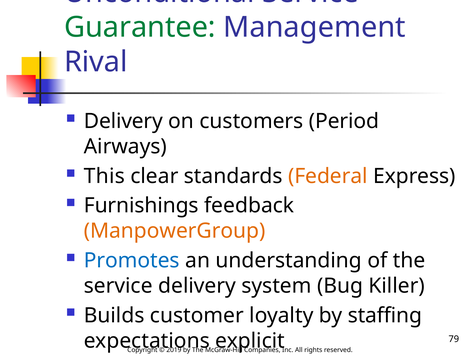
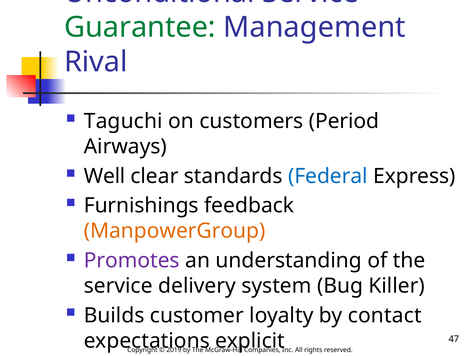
Delivery: Delivery -> Taguchi (123, 121)
This: This -> Well (105, 176)
Federal colour: orange -> blue (328, 176)
Promotes colour: blue -> purple (132, 260)
staffing: staffing -> contact (385, 315)
79: 79 -> 47 (454, 339)
